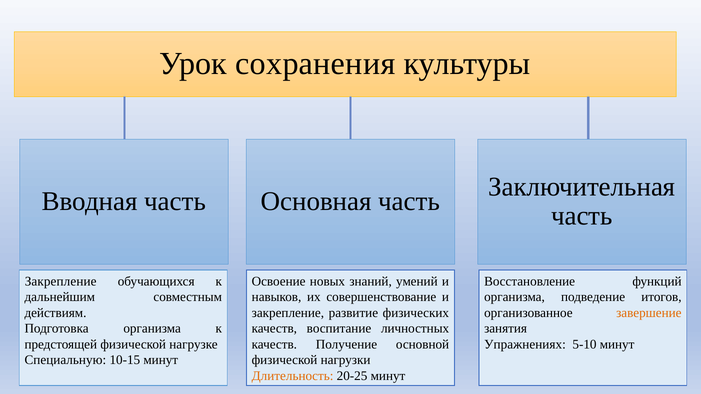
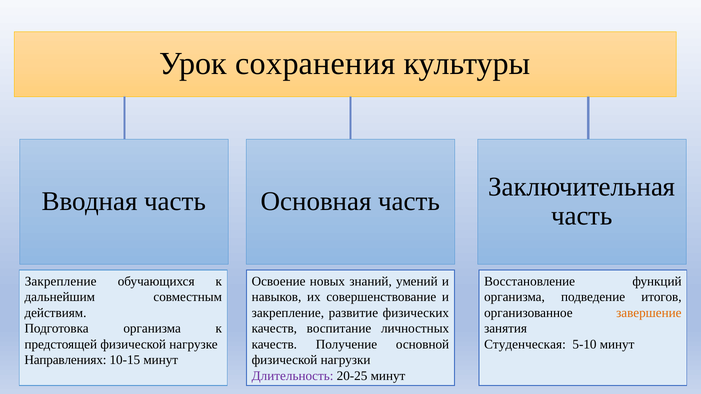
Упражнениях: Упражнениях -> Студенческая (525, 345)
Специальную: Специальную -> Направлениях (65, 360)
Длительность colour: orange -> purple (293, 376)
